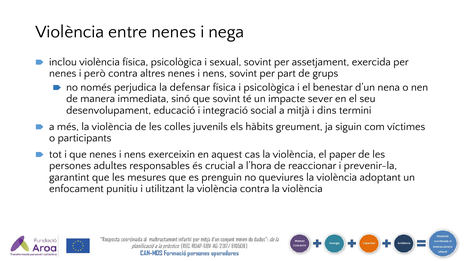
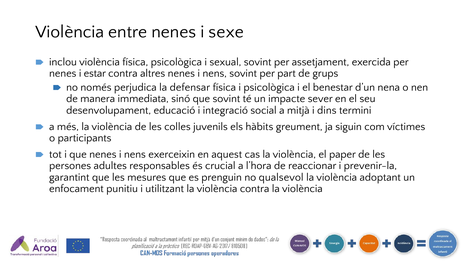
nega: nega -> sexe (226, 32)
però: però -> estar (95, 73)
queviures: queviures -> qualsevol (281, 177)
